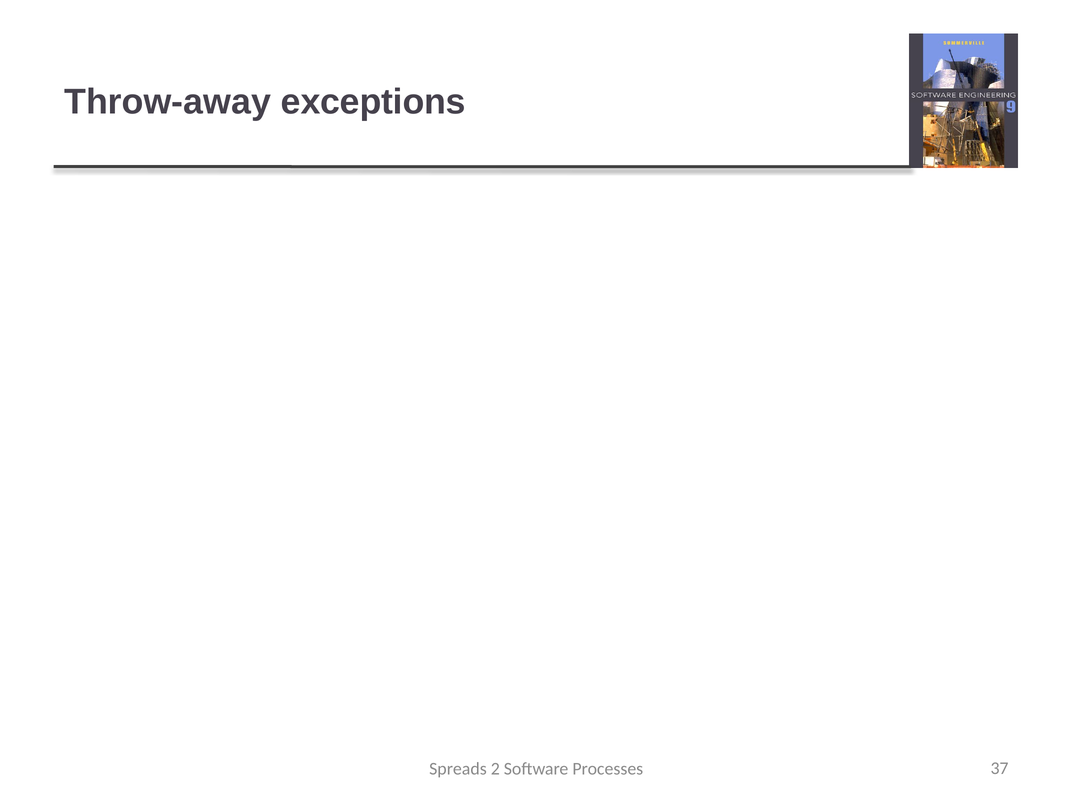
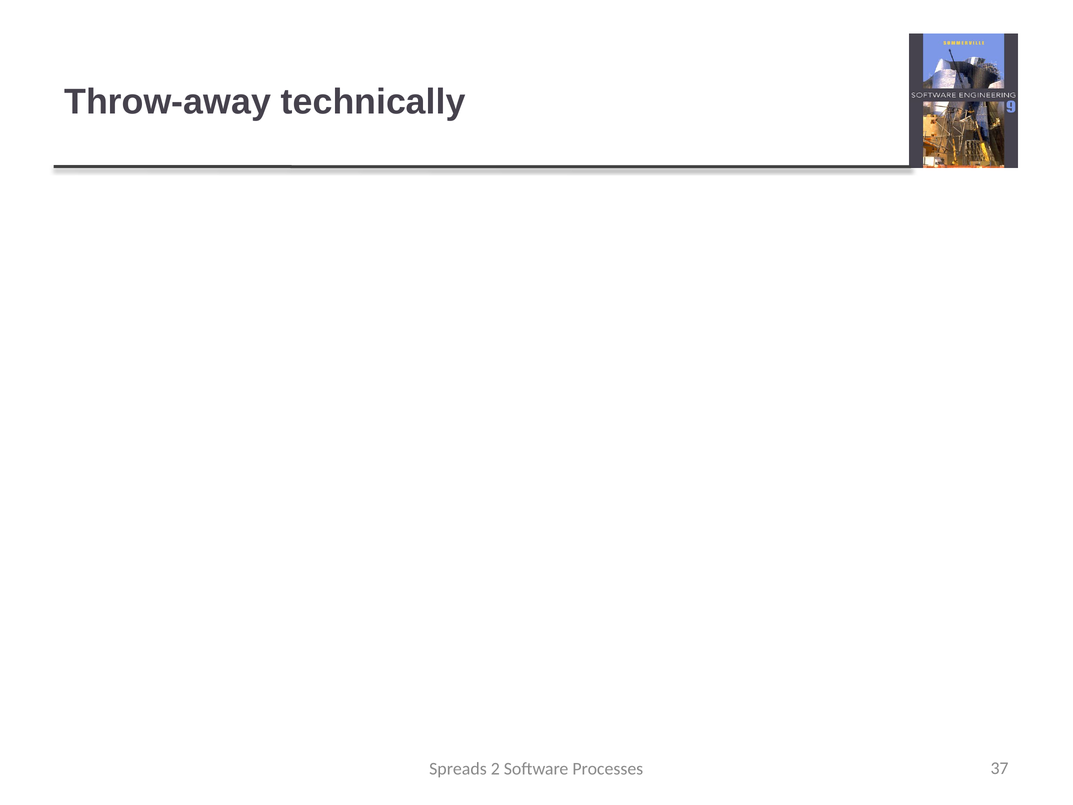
exceptions: exceptions -> technically (373, 102)
